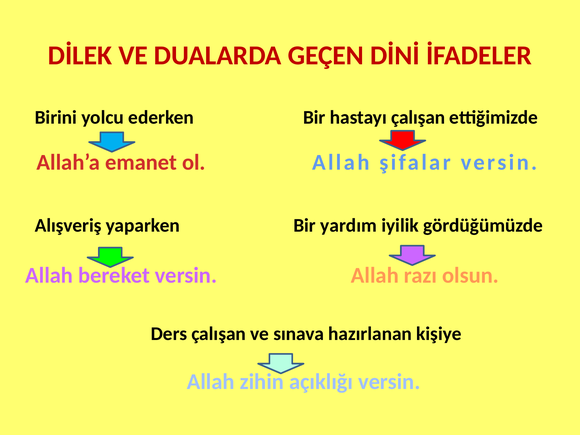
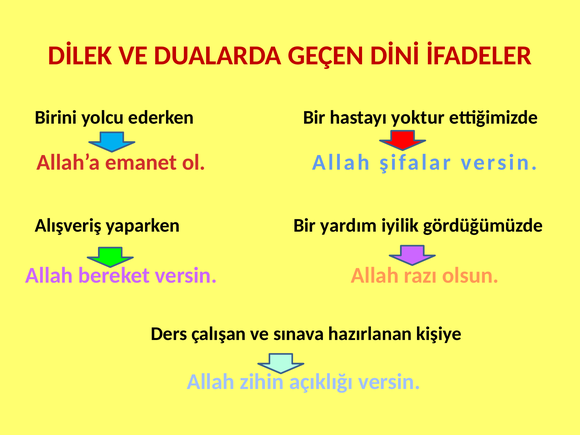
hastayı çalışan: çalışan -> yoktur (418, 117)
